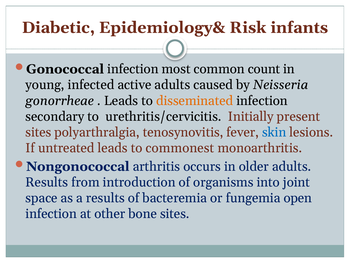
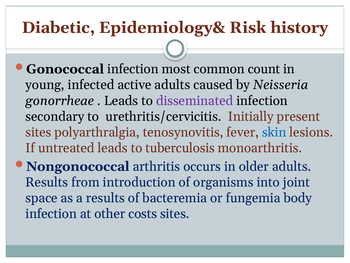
infants: infants -> history (299, 28)
disseminated colour: orange -> purple (195, 101)
commonest: commonest -> tuberculosis (180, 148)
open: open -> body (298, 198)
bone: bone -> costs (143, 213)
